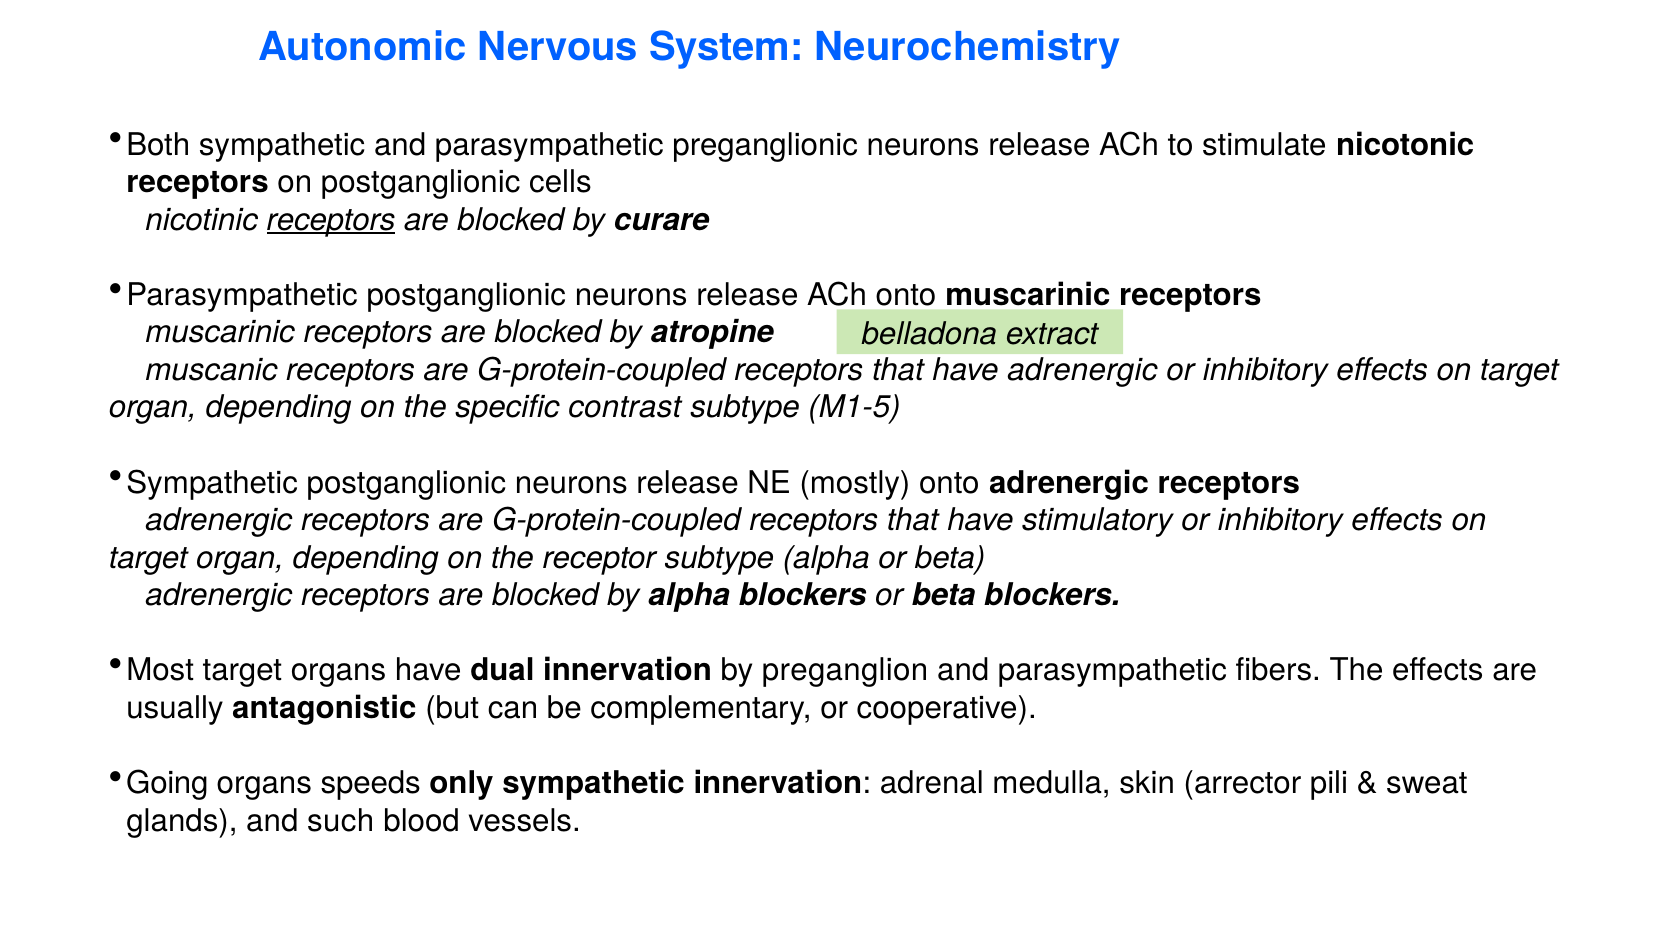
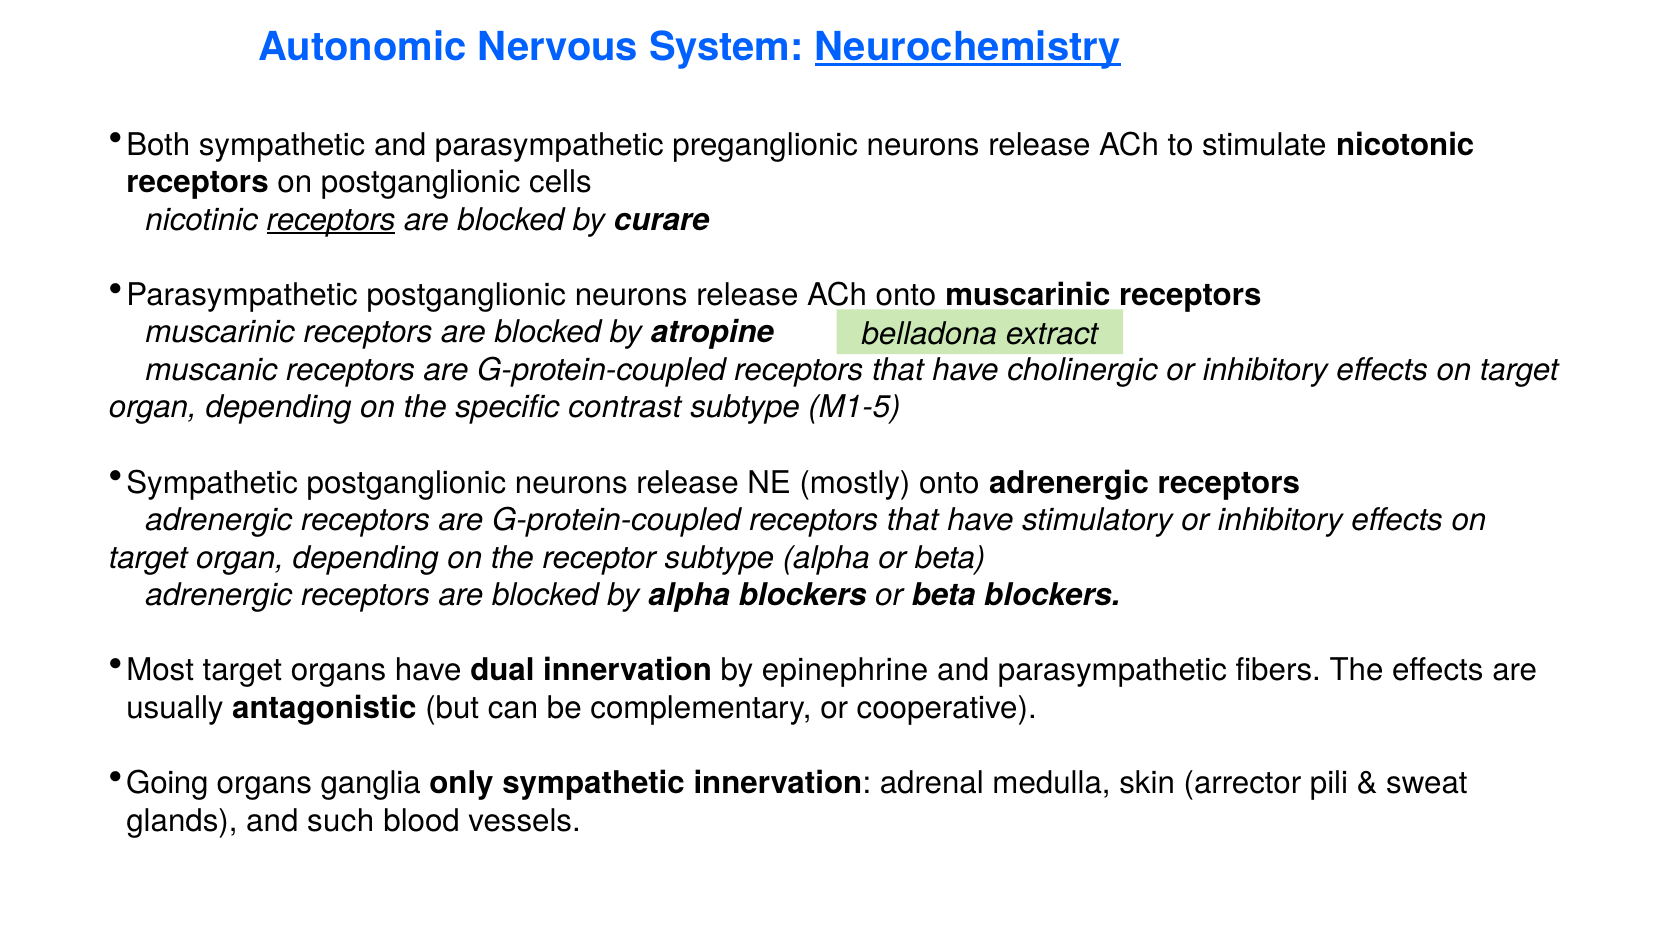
Neurochemistry underline: none -> present (968, 47)
have adrenergic: adrenergic -> cholinergic (1082, 370)
preganglion: preganglion -> epinephrine (845, 670)
speeds: speeds -> ganglia (371, 783)
